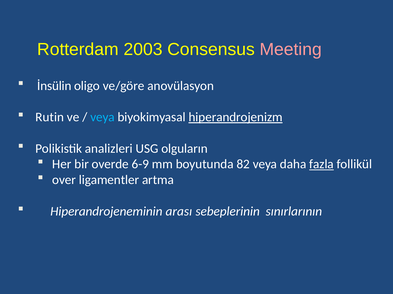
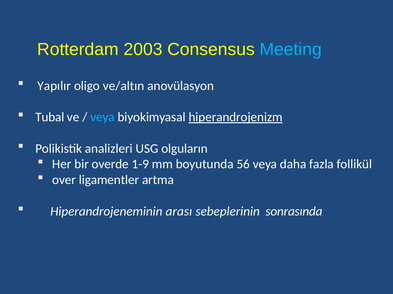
Meeting colour: pink -> light blue (291, 50)
İnsülin: İnsülin -> Yapılır (54, 86)
ve/göre: ve/göre -> ve/altın (124, 86)
Rutin: Rutin -> Tubal (50, 117)
6-9: 6-9 -> 1-9 (140, 165)
82: 82 -> 56 (243, 165)
fazla underline: present -> none (321, 165)
sınırlarının: sınırlarının -> sonrasında (294, 212)
